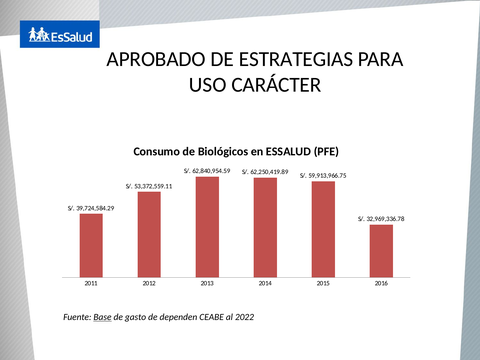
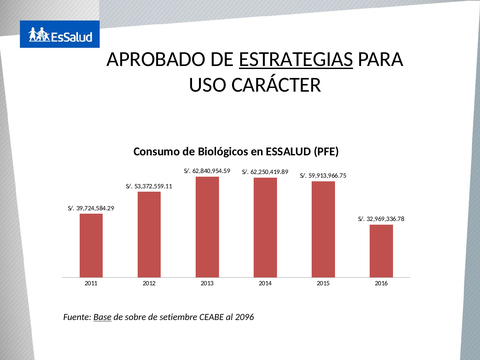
ESTRATEGIAS underline: none -> present (296, 59)
gasto: gasto -> sobre (136, 317)
dependen: dependen -> setiembre (178, 317)
2022: 2022 -> 2096 (244, 317)
